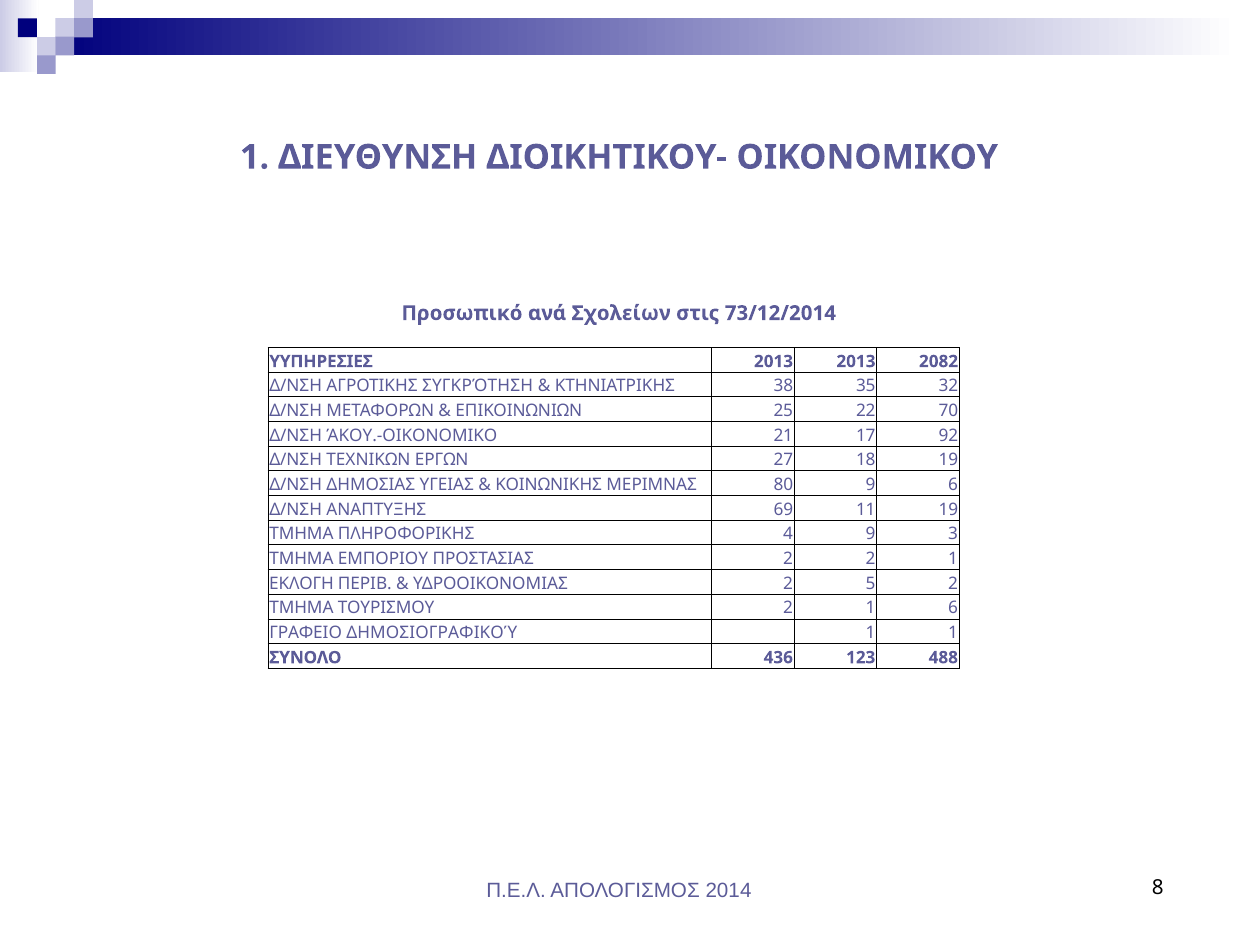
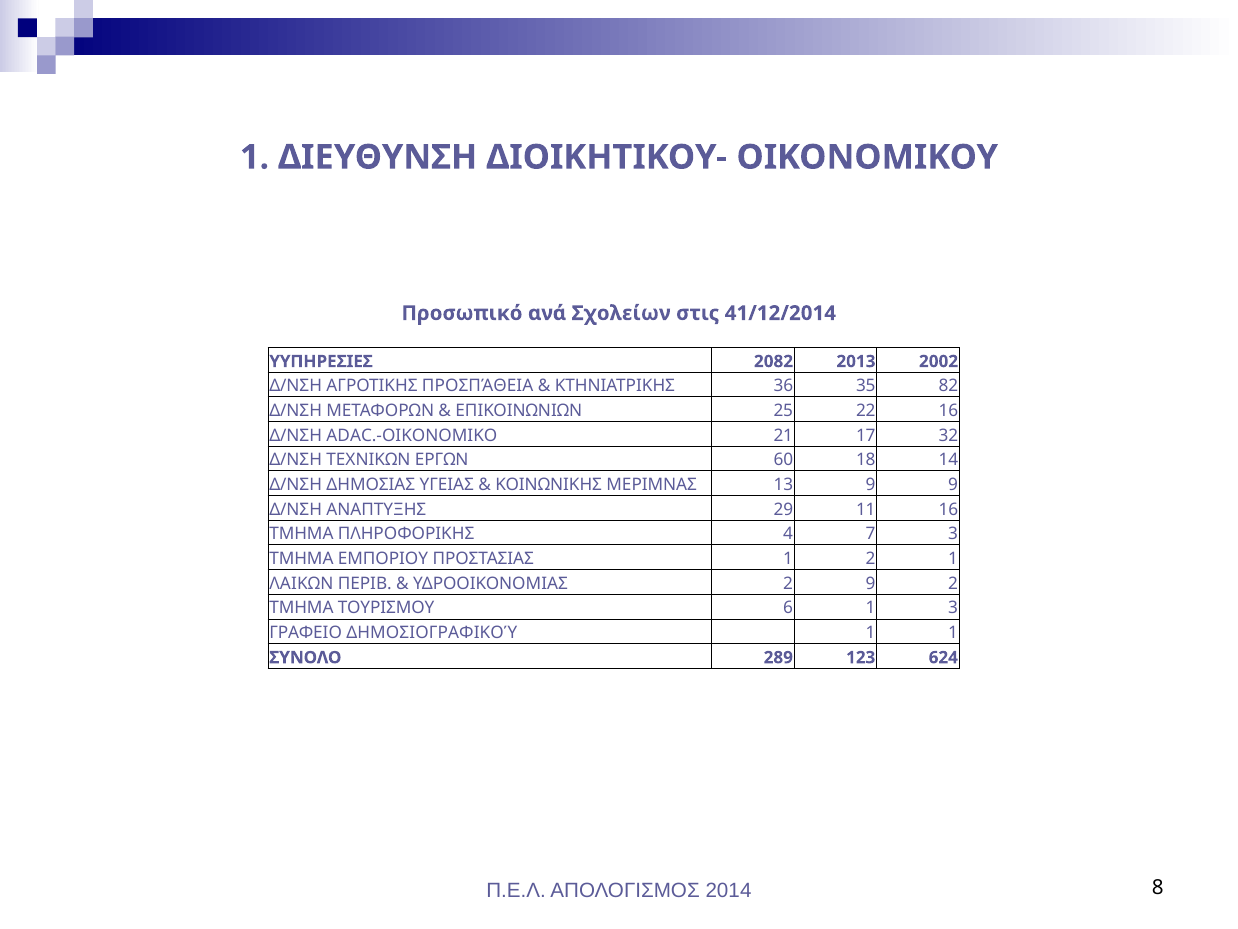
73/12/2014: 73/12/2014 -> 41/12/2014 (780, 313)
YΥΠΗΡΕΣΙΕΣ 2013: 2013 -> 2082 (774, 361)
2082: 2082 -> 2002 (939, 361)
ΣΥΓΚΡΌΤΗΣΗ: ΣΥΓΚΡΌΤΗΣΗ -> ΠΡΟΣΠΆΘΕΙΑ (478, 386)
38: 38 -> 36 (783, 386)
32: 32 -> 82 (948, 386)
22 70: 70 -> 16 (948, 411)
ΆΚΟΥ.-ΟΙΚΟΝΟΜΙΚΟ: ΆΚΟΥ.-ΟΙΚΟΝΟΜΙΚΟ -> ADAC.-ΟΙΚΟΝΟΜΙΚΟ (412, 435)
92: 92 -> 32 (948, 435)
27: 27 -> 60 (783, 460)
18 19: 19 -> 14 (948, 460)
80: 80 -> 13 (783, 485)
9 6: 6 -> 9 (953, 485)
69: 69 -> 29 (783, 509)
11 19: 19 -> 16 (948, 509)
4 9: 9 -> 7 (871, 534)
ΠΡΟΣΤΑΣΙΑΣ 2: 2 -> 1 (788, 559)
ΕΚΛΟΓΗ: ΕΚΛΟΓΗ -> ΛΑΙΚΩΝ (301, 583)
2 5: 5 -> 9 (871, 583)
ΤΟΥΡΙΣΜΟΥ 2: 2 -> 6 (788, 608)
1 6: 6 -> 3 (953, 608)
436: 436 -> 289 (778, 657)
488: 488 -> 624 (943, 657)
